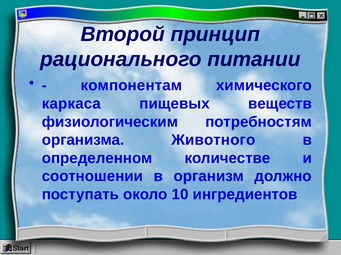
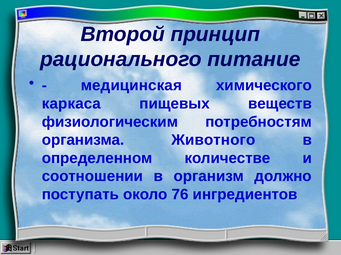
питании: питании -> питание (254, 59)
компонентам: компонентам -> медицинская (131, 86)
10: 10 -> 76 (180, 195)
